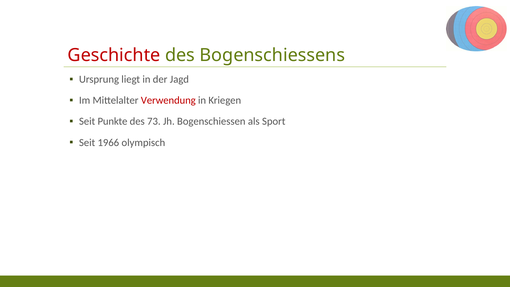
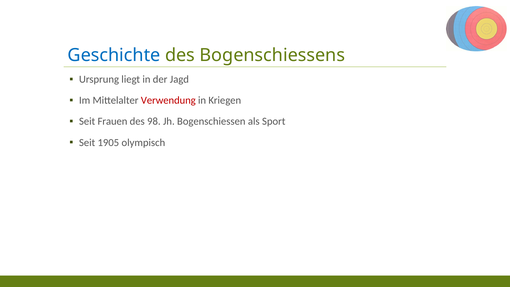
Geschichte colour: red -> blue (114, 55)
Punkte: Punkte -> Frauen (112, 121)
73: 73 -> 98 (154, 121)
1966: 1966 -> 1905 (108, 142)
